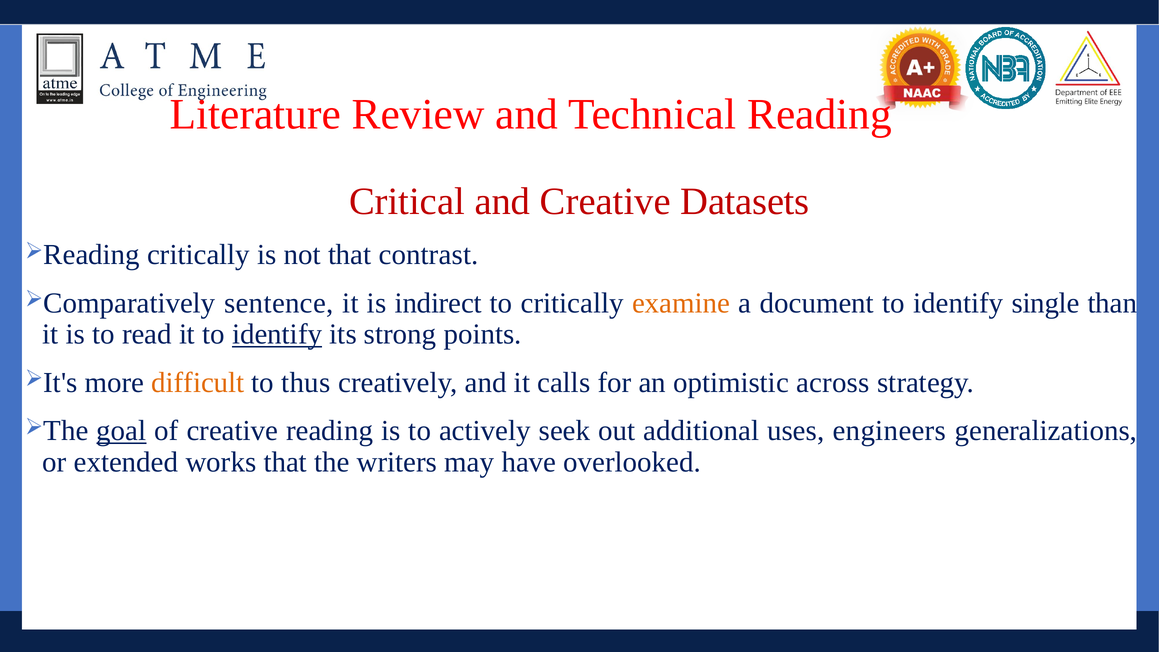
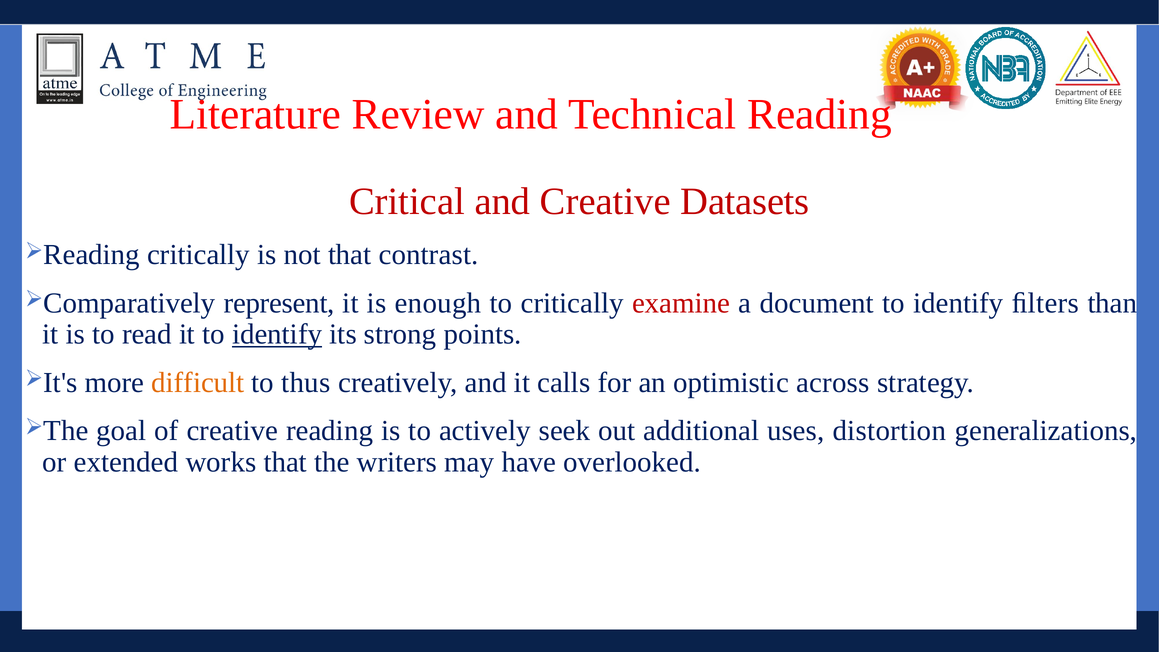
sentence: sentence -> represent (279, 303)
indirect: indirect -> enough (438, 303)
examine colour: orange -> red (681, 303)
single: single -> ﬁlters (1045, 303)
goal underline: present -> none (121, 431)
engineers: engineers -> distortion (889, 431)
